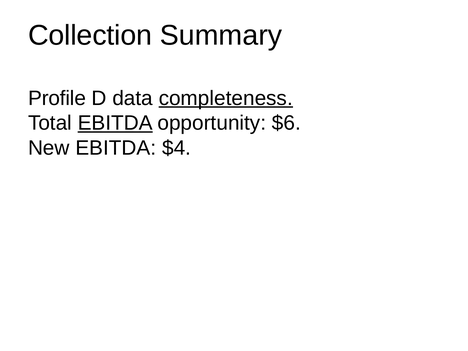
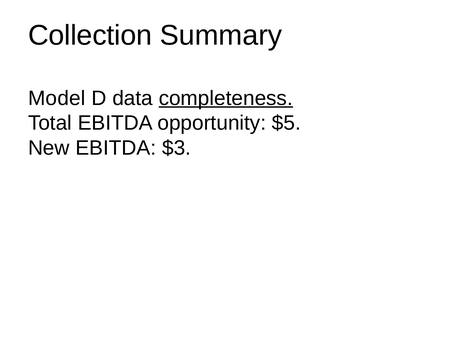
Profile: Profile -> Model (57, 98)
EBITDA underline: present -> none (115, 123)
$6: $6 -> $5 (286, 123)
$4: $4 -> $3 (177, 148)
